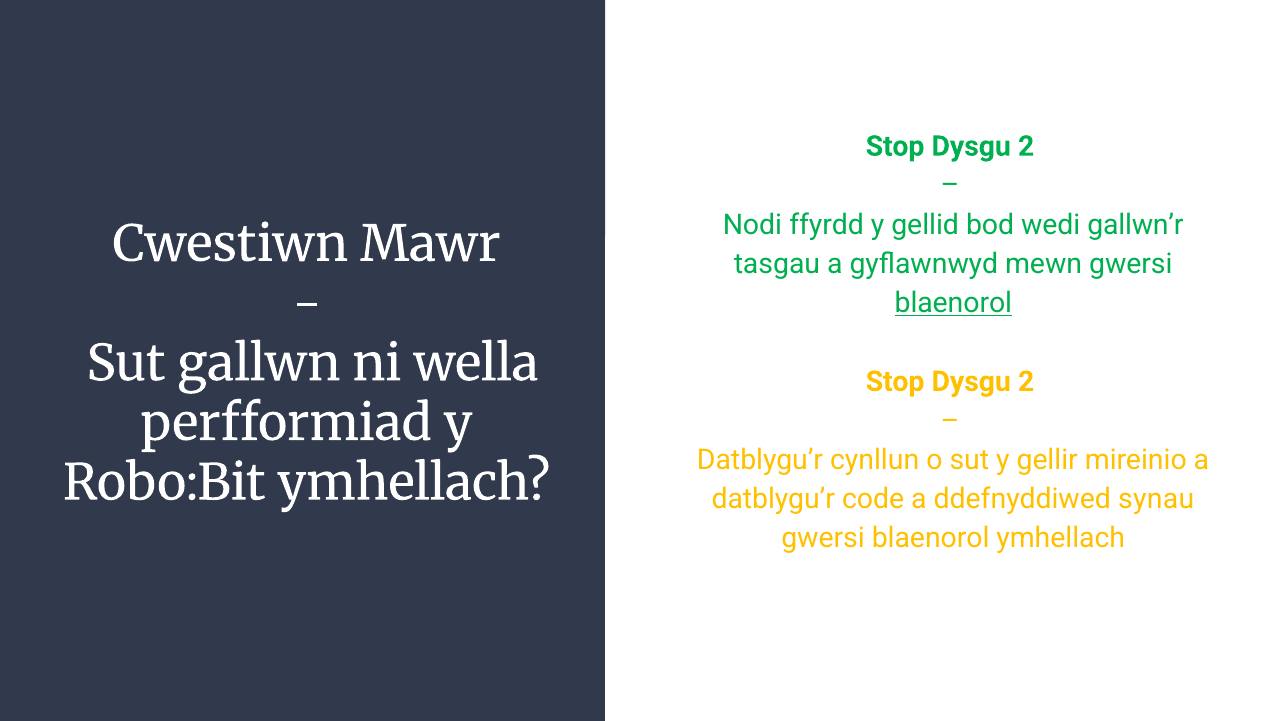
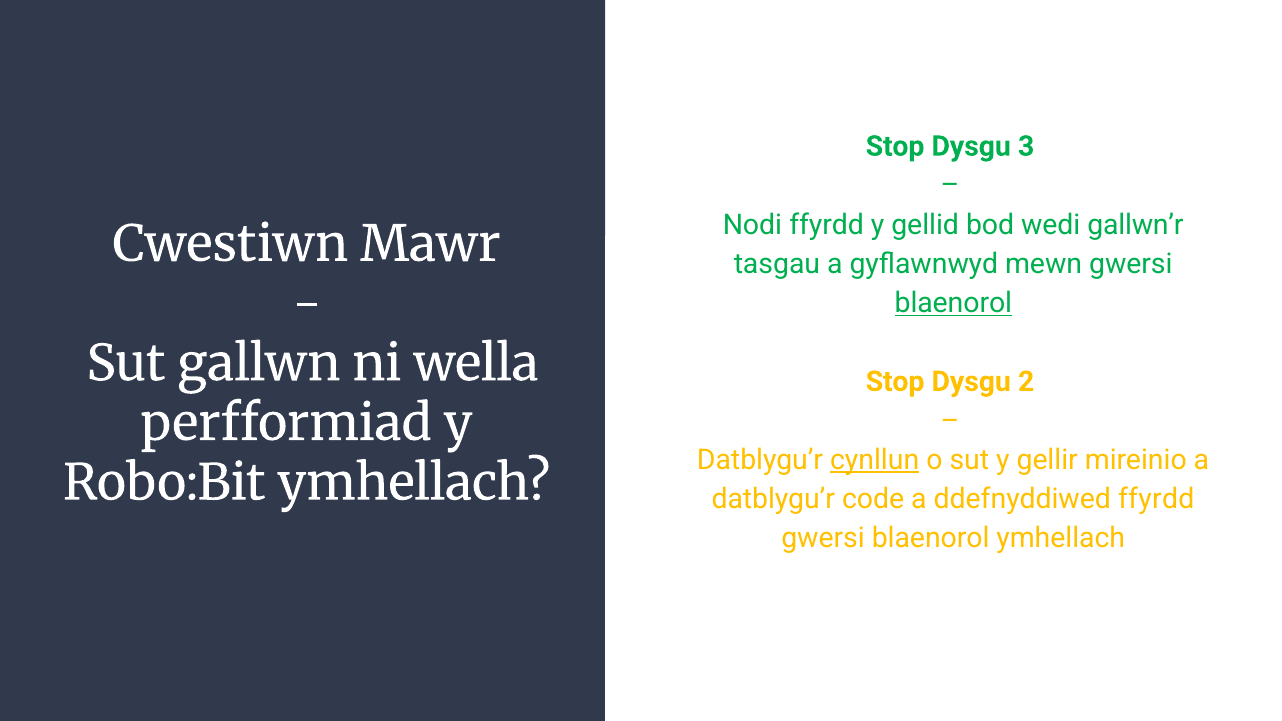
2: 2 -> 3 (1026, 146)
cynllun underline: none -> present (875, 460)
ddefnyddiwed synau: synau -> ffyrdd (1156, 499)
